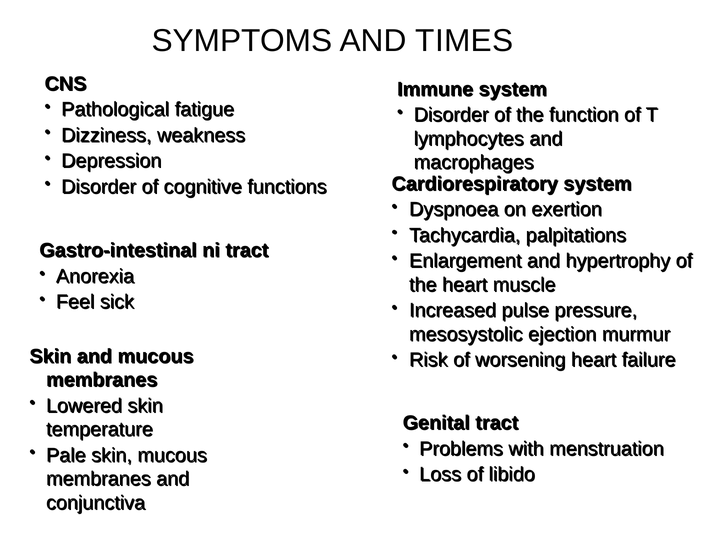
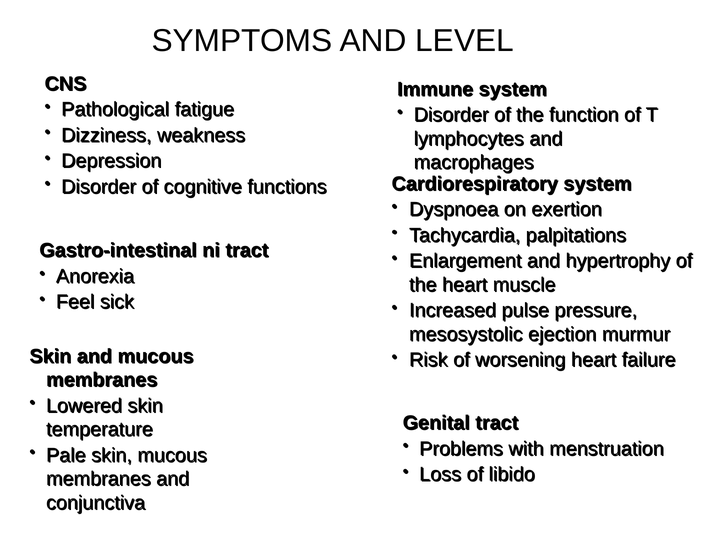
TIMES: TIMES -> LEVEL (465, 41)
